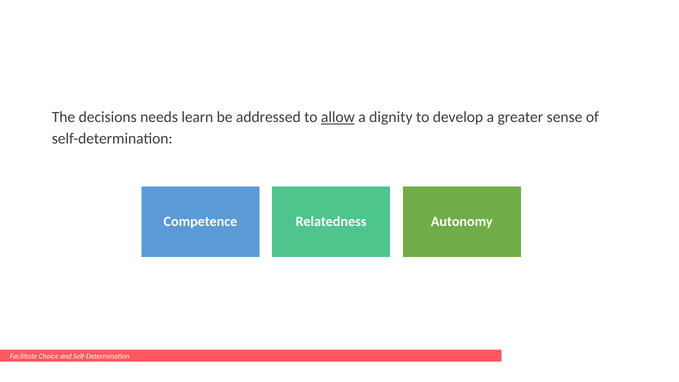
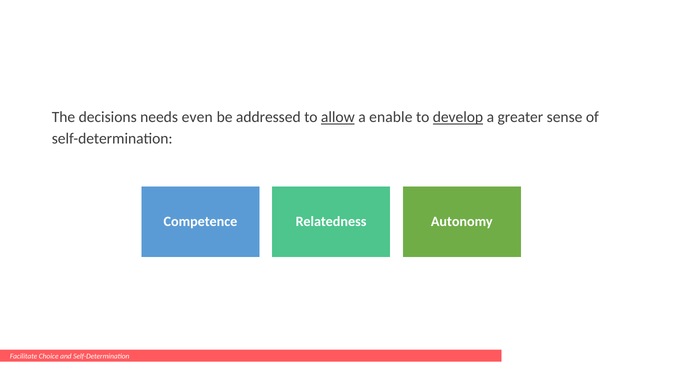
learn: learn -> even (197, 117)
dignity: dignity -> enable (391, 117)
develop underline: none -> present (458, 117)
